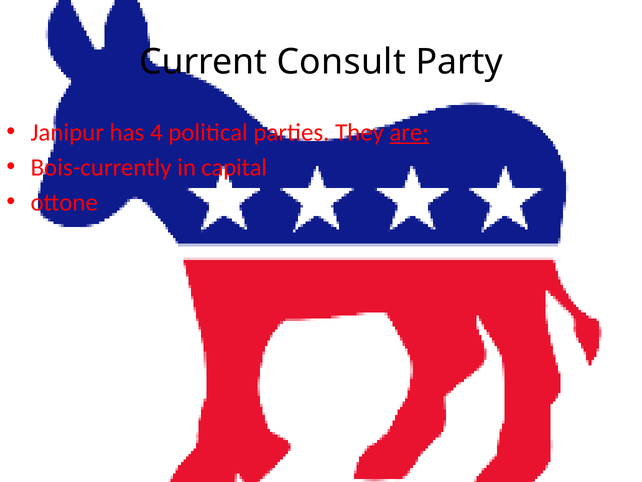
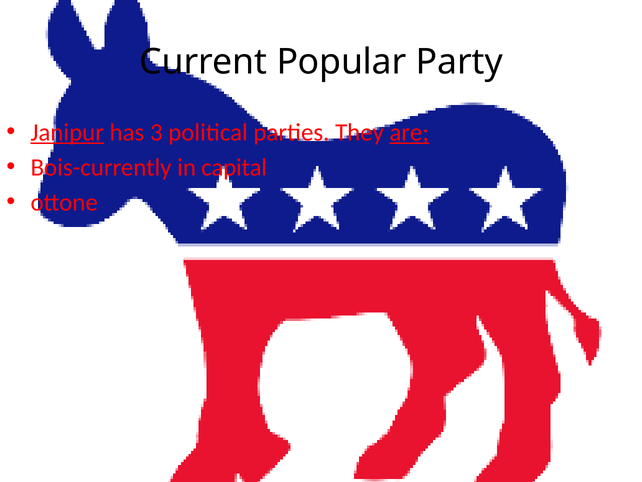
Consult: Consult -> Popular (341, 62)
Janipur underline: none -> present (67, 132)
4: 4 -> 3 (156, 132)
